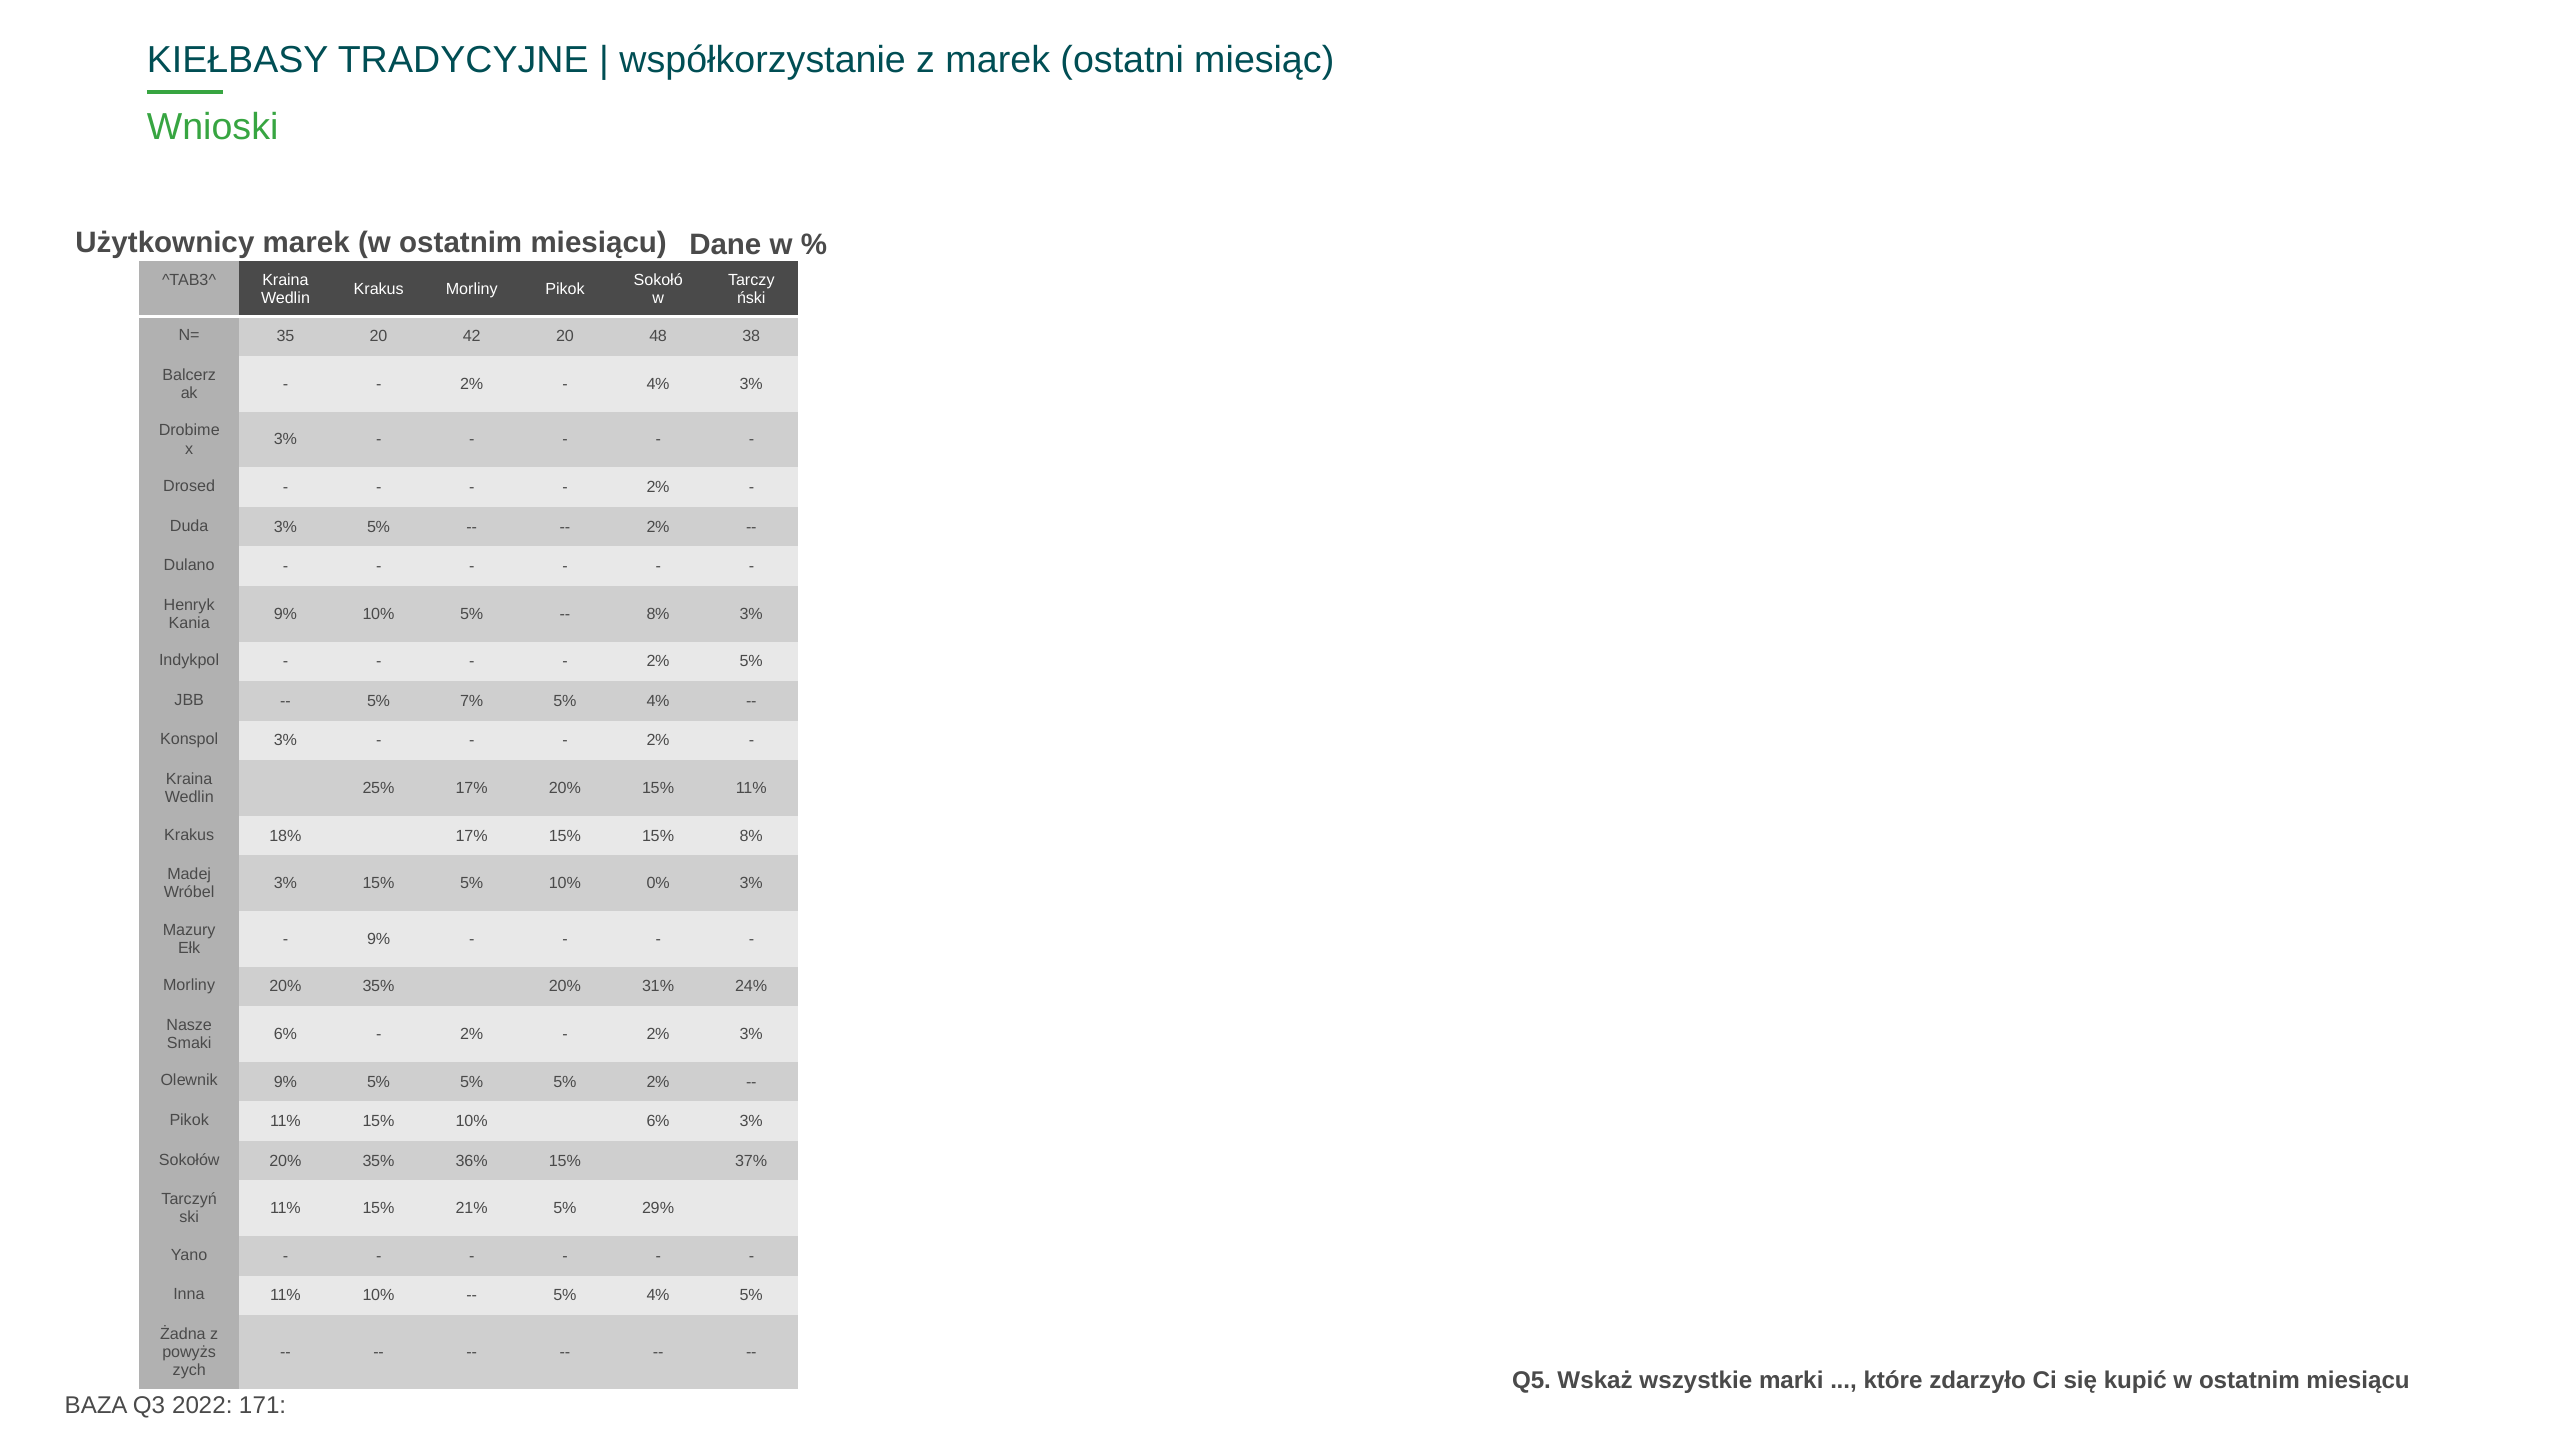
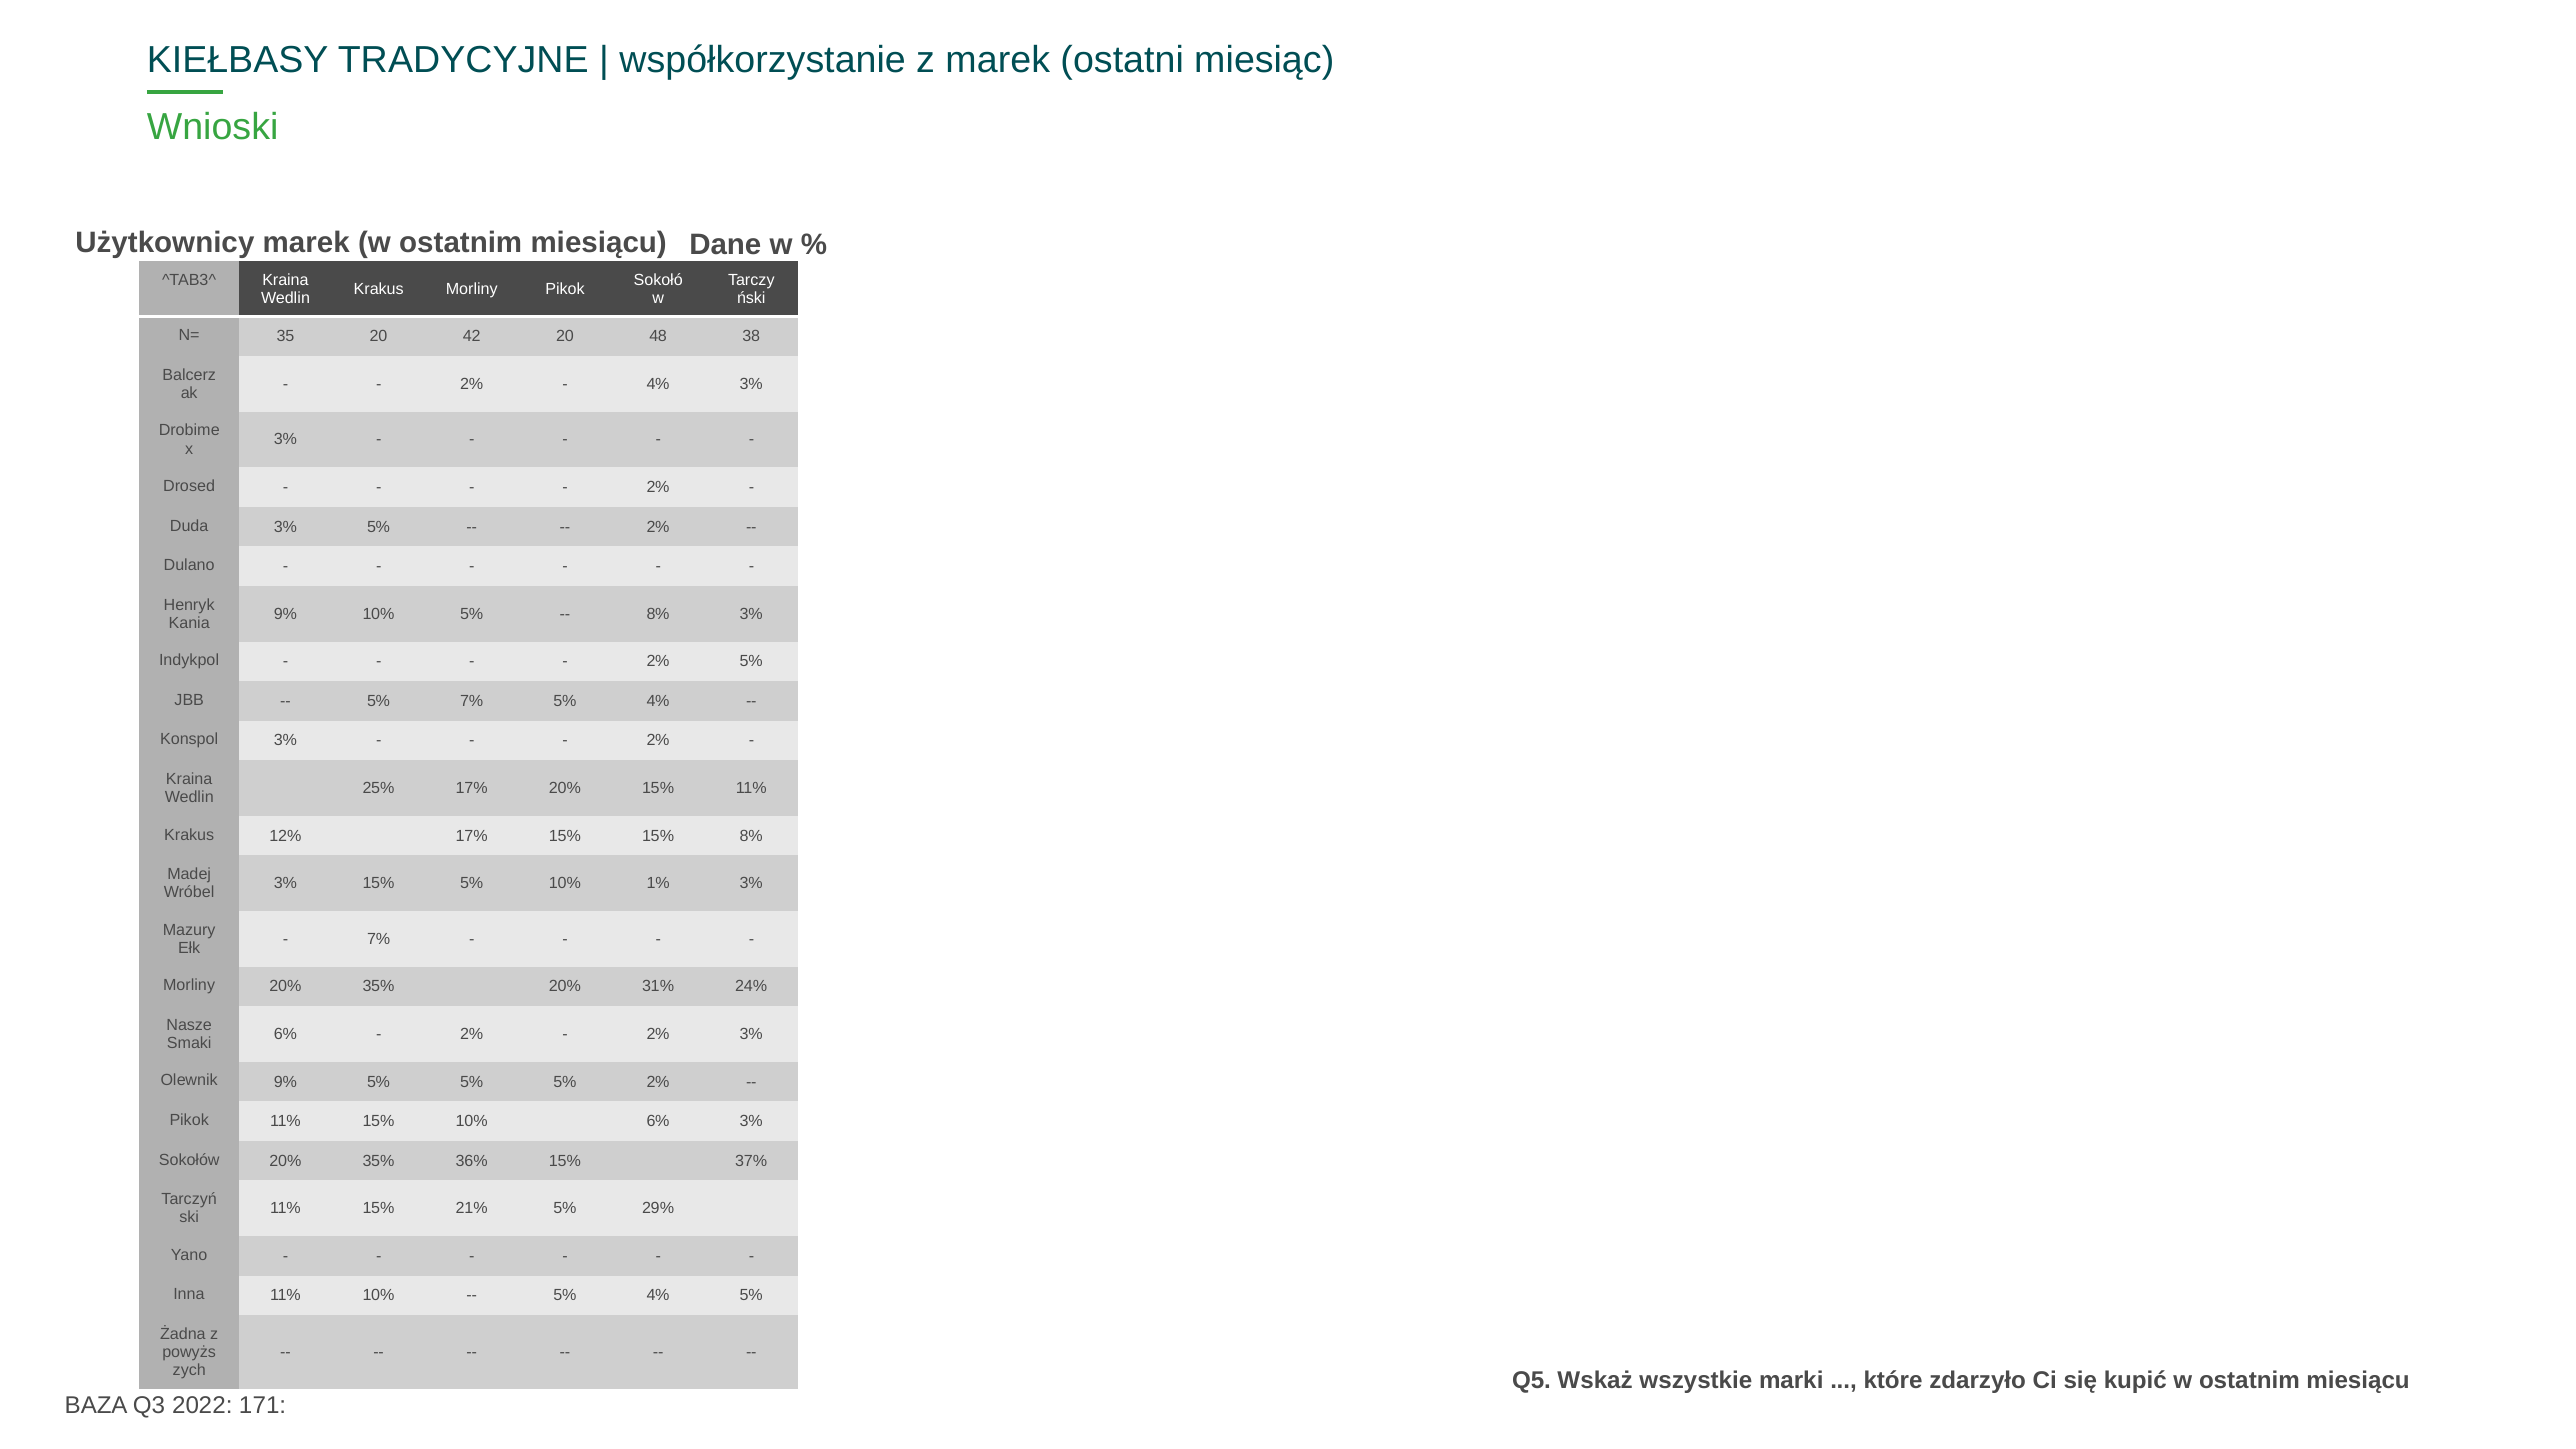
18%: 18% -> 12% (285, 836)
0%: 0% -> 1% (658, 883)
9%: 9% -> 7% (379, 939)
